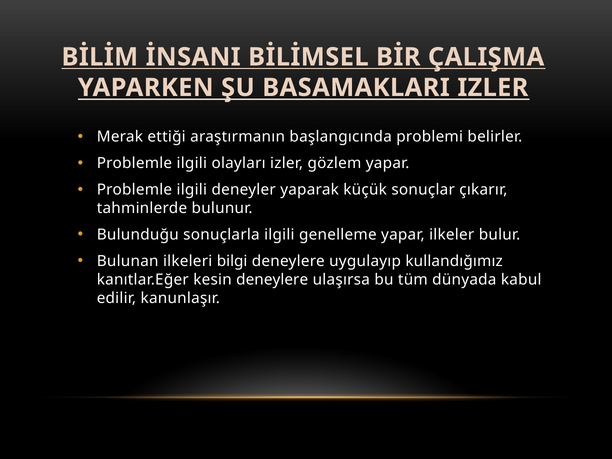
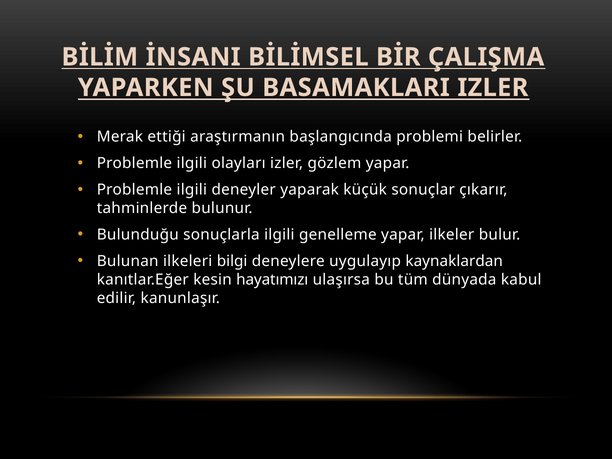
kullandığımız: kullandığımız -> kaynaklardan (454, 261)
kesin deneylere: deneylere -> hayatımızı (272, 280)
